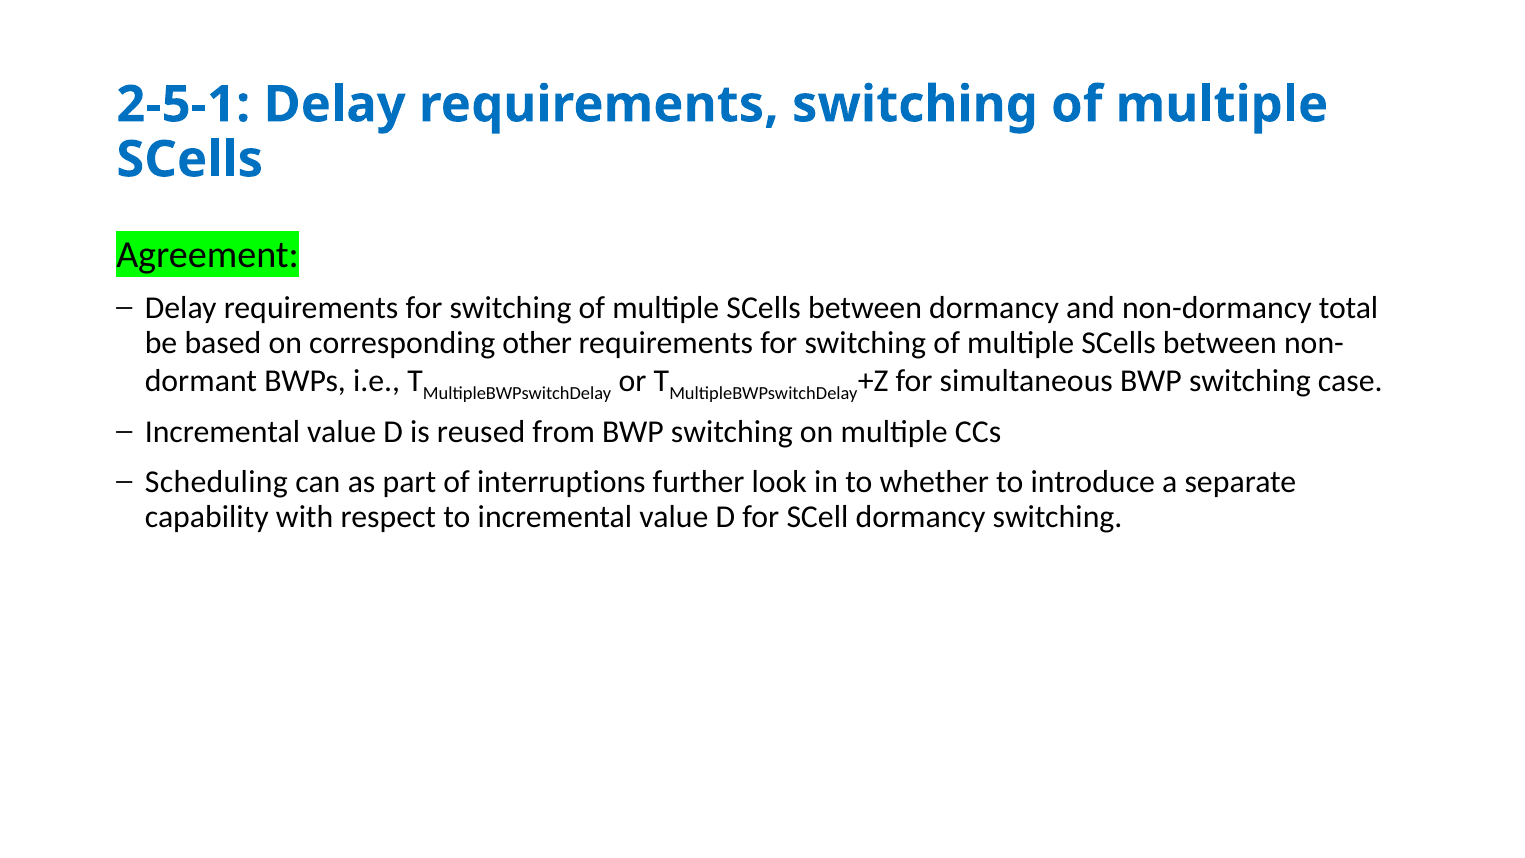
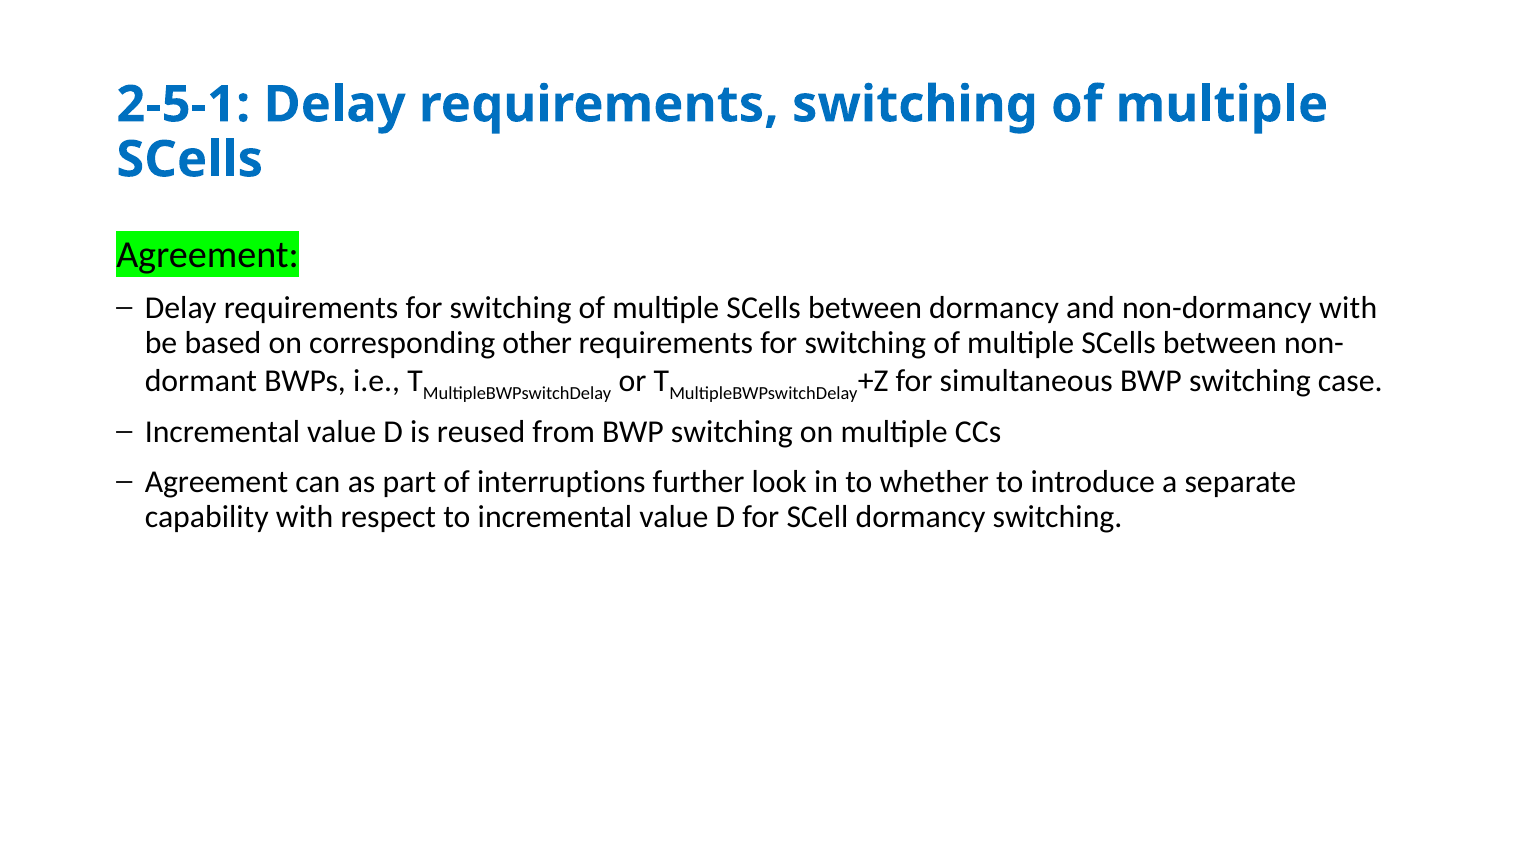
non-dormancy total: total -> with (1348, 308)
Scheduling: Scheduling -> Agreement (217, 482)
